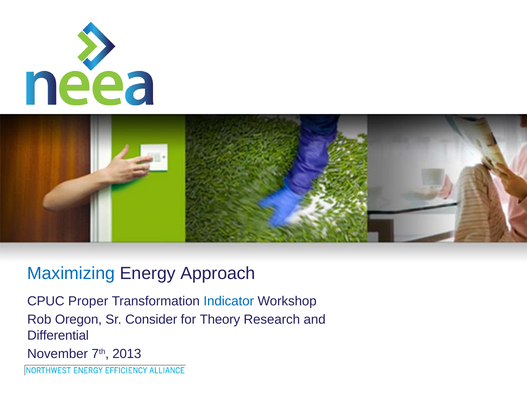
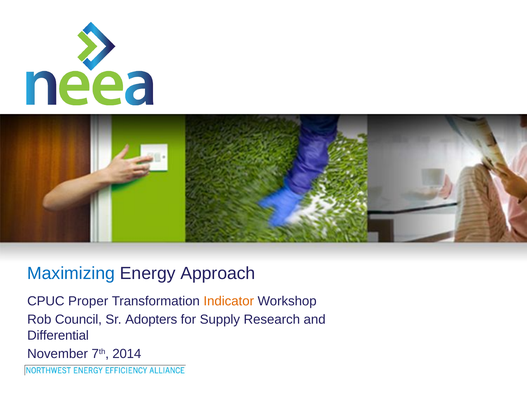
Indicator colour: blue -> orange (229, 301)
Oregon: Oregon -> Council (78, 320)
Consider: Consider -> Adopters (151, 320)
Theory: Theory -> Supply (220, 320)
2013: 2013 -> 2014 (127, 354)
